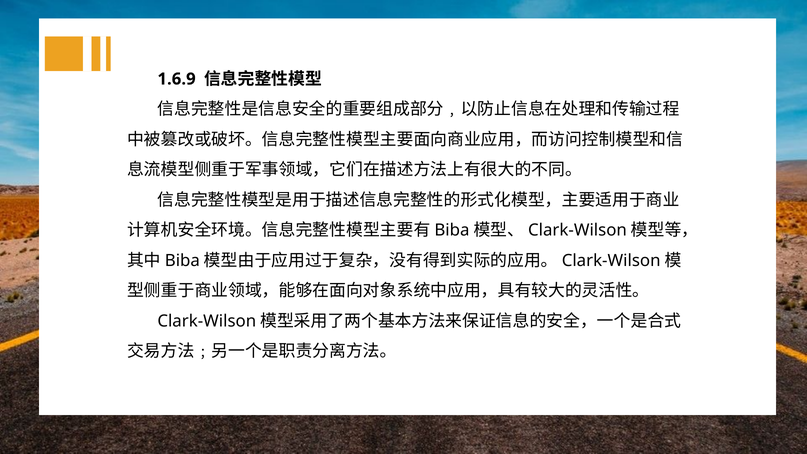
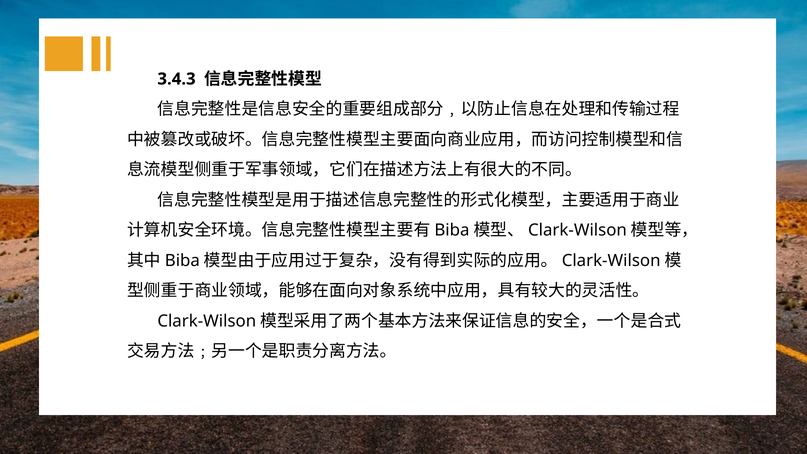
1.6.9: 1.6.9 -> 3.4.3 (177, 79)
